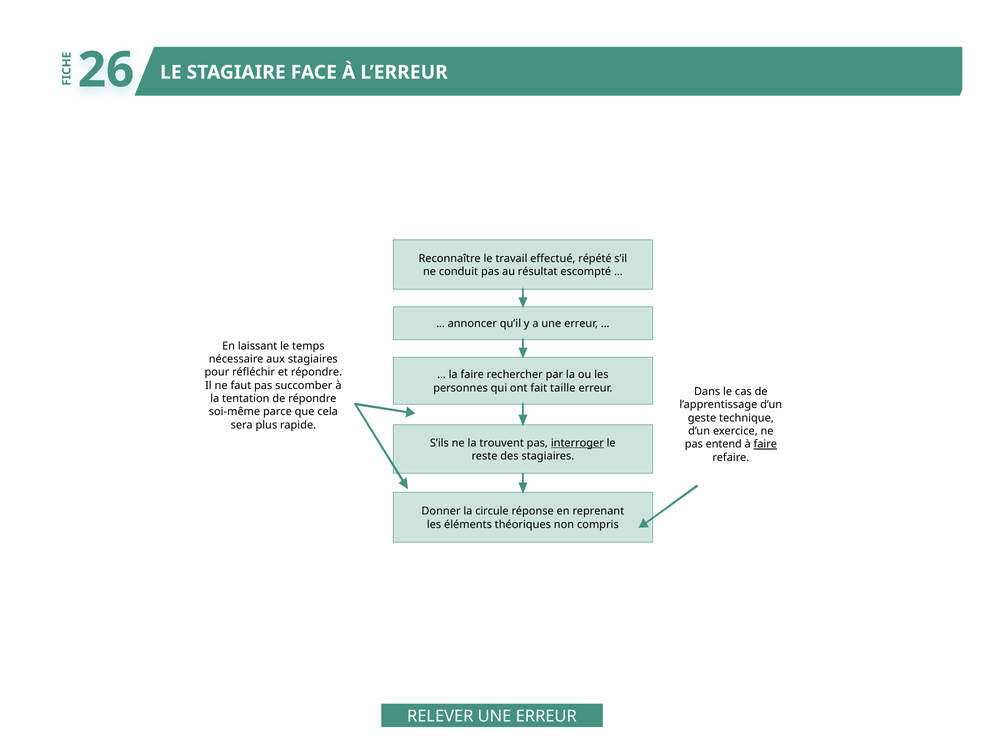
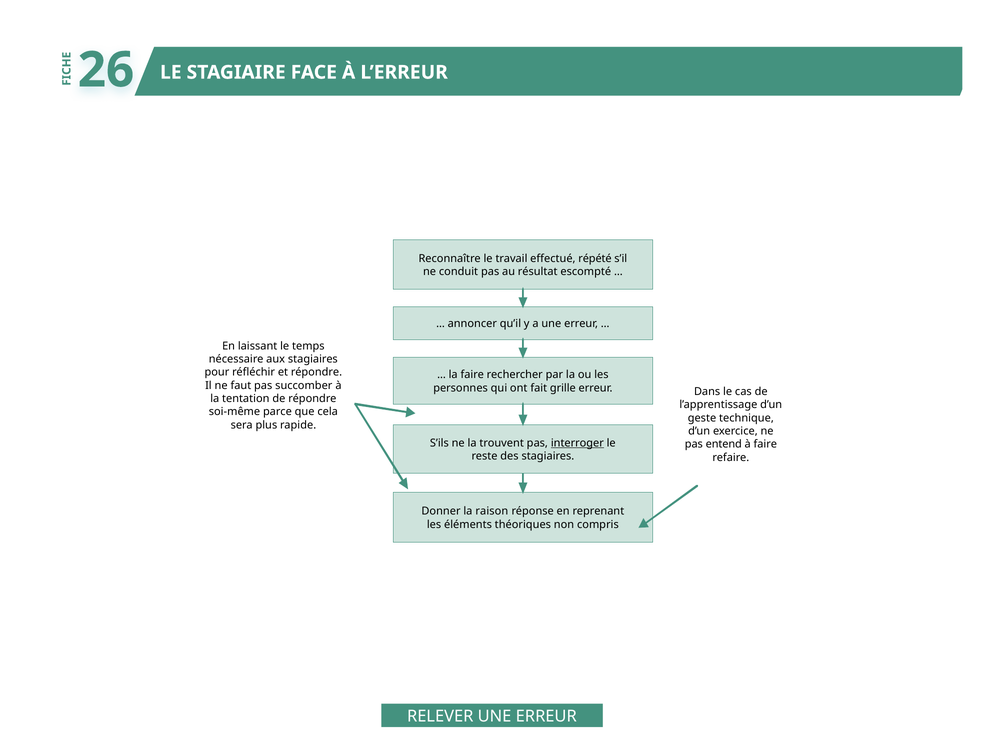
taille: taille -> grille (563, 388)
faire underline: present -> none (765, 444)
circule: circule -> raison (492, 511)
